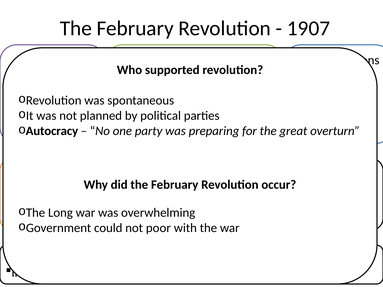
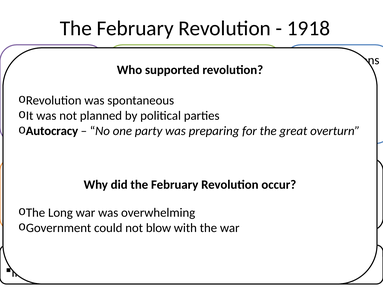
1907: 1907 -> 1918 (309, 28)
poor: poor -> blow (158, 228)
